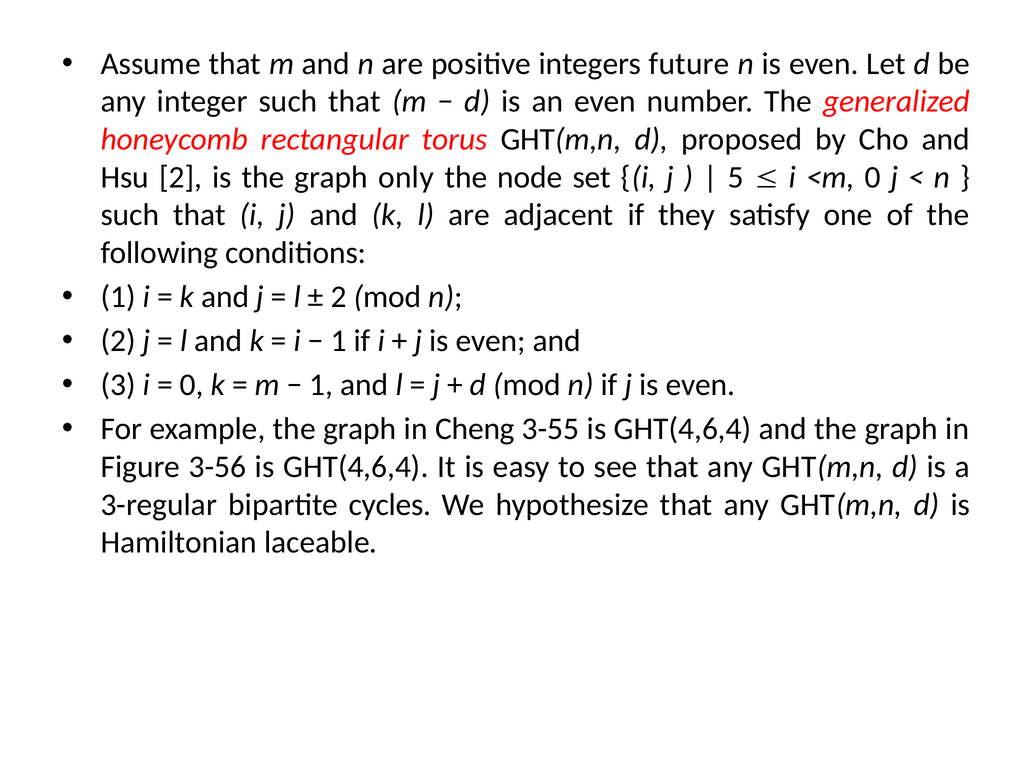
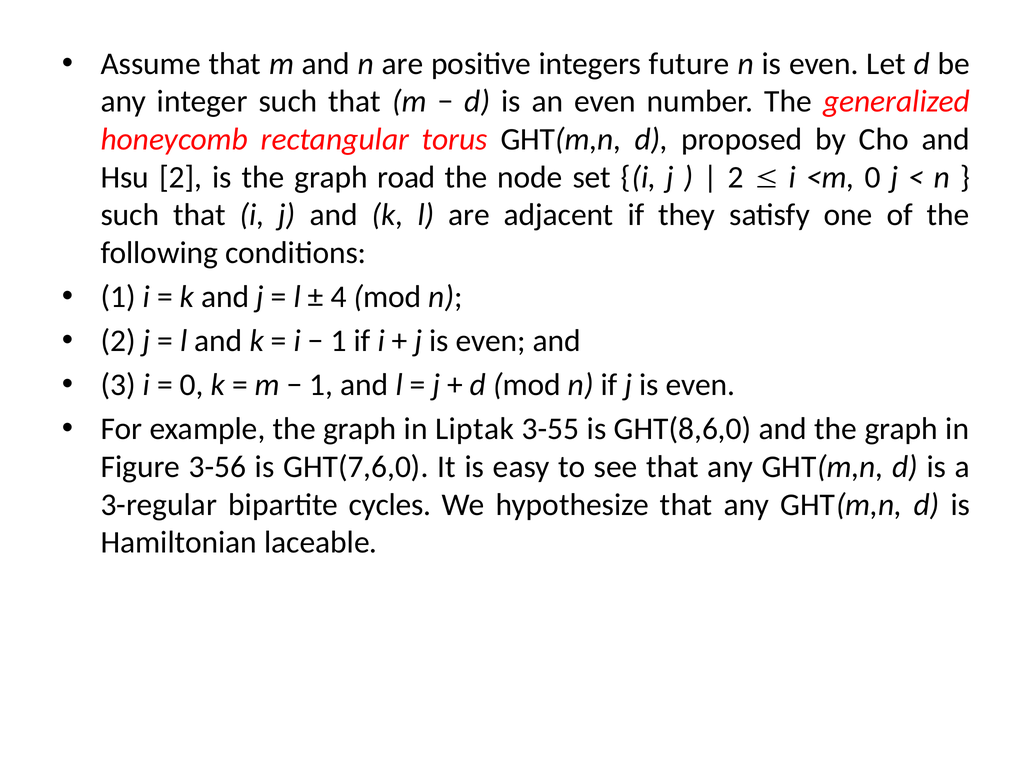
only: only -> road (406, 177)
5: 5 -> 2 (736, 177)
2: 2 -> 4 (339, 297)
Cheng: Cheng -> Liptak (475, 429)
3-55 is GHT(4,6,4: GHT(4,6,4 -> GHT(8,6,0 (683, 429)
3-56 is GHT(4,6,4: GHT(4,6,4 -> GHT(7,6,0 (356, 467)
